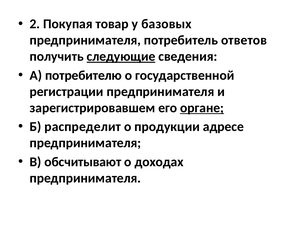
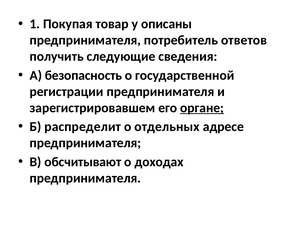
2: 2 -> 1 (35, 24)
базовых: базовых -> описаны (167, 24)
следующие underline: present -> none (121, 56)
потребителю: потребителю -> безопасность (83, 75)
продукции: продукции -> отдельных (167, 127)
